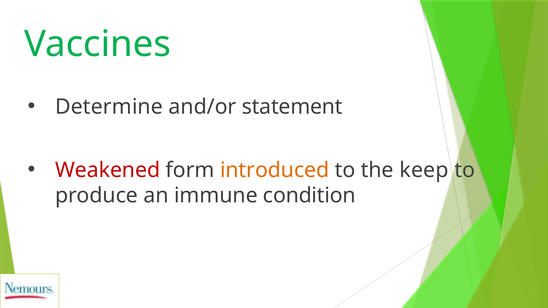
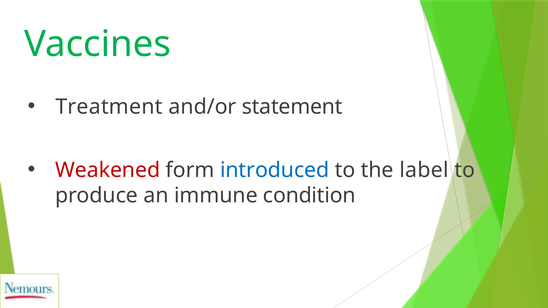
Determine: Determine -> Treatment (109, 107)
introduced colour: orange -> blue (275, 170)
keep: keep -> label (424, 170)
